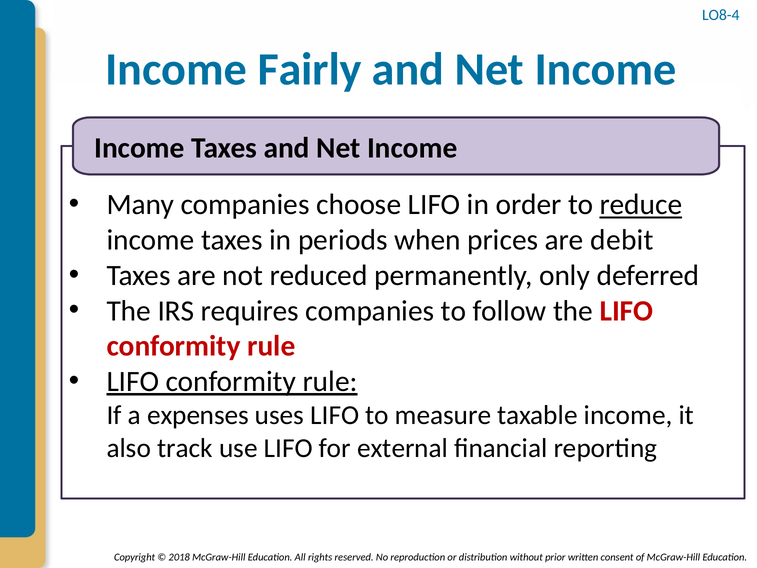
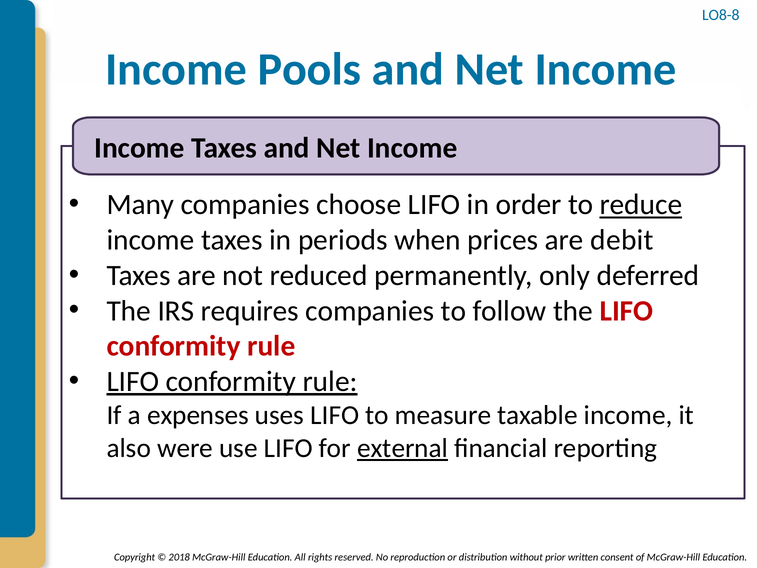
LO8-4: LO8-4 -> LO8-8 (721, 15)
Fairly: Fairly -> Pools (310, 69)
track: track -> were (185, 448)
external underline: none -> present (403, 448)
